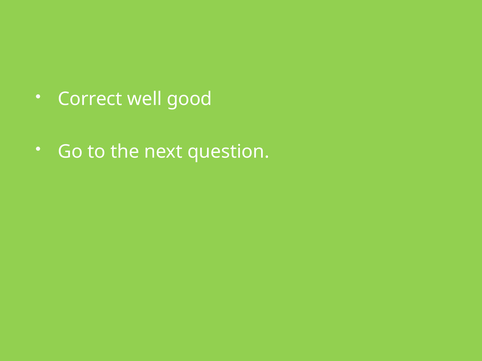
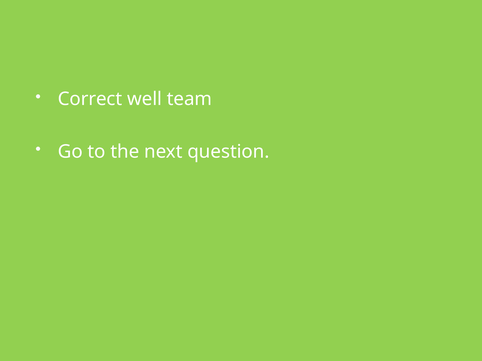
good: good -> team (189, 99)
